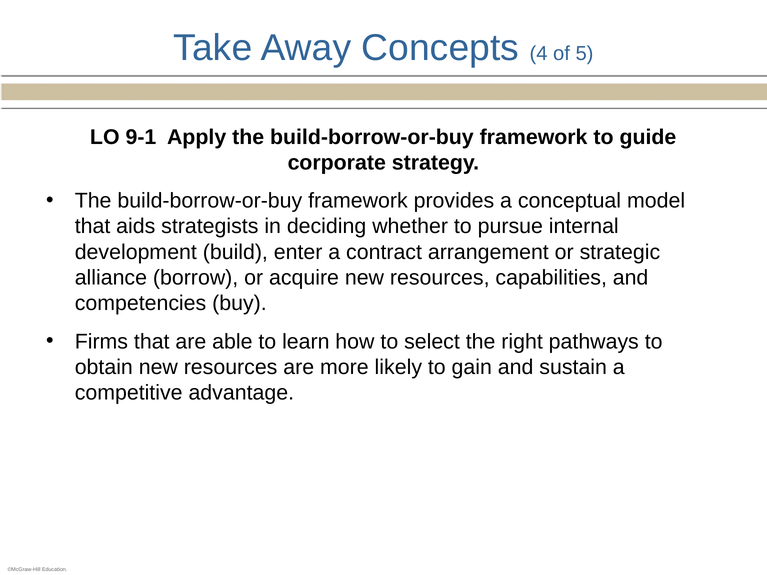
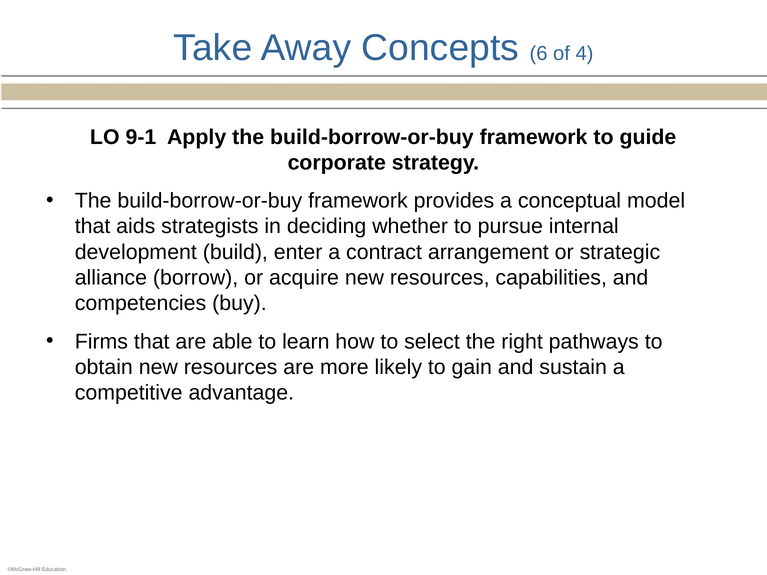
4: 4 -> 6 (539, 54)
5: 5 -> 4 (584, 54)
